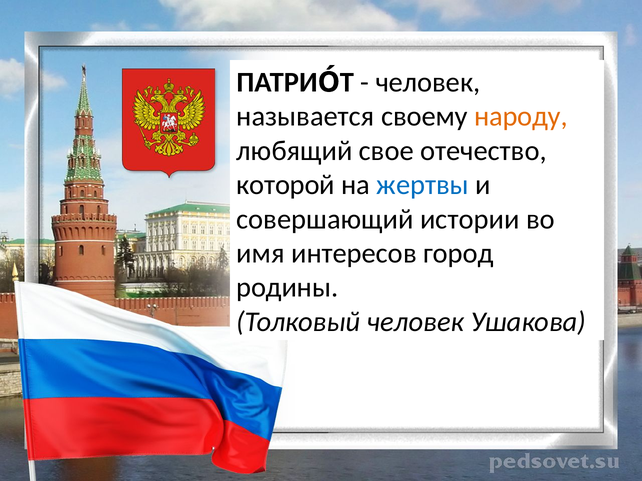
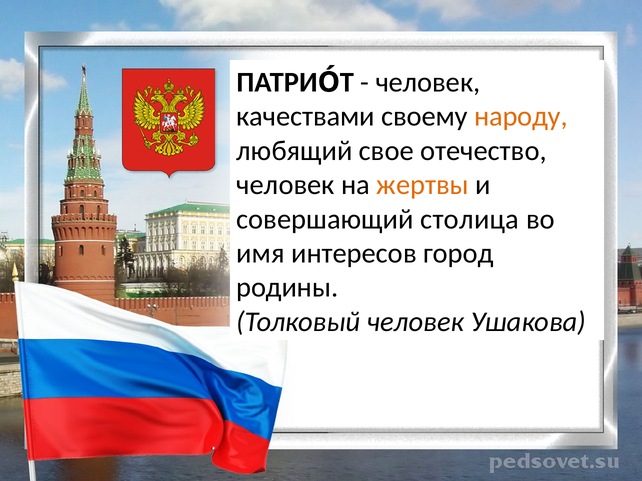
называется: называется -> качествами (306, 117)
которой: которой -> человек (286, 185)
жертвы colour: blue -> orange (423, 185)
истории: истории -> столица (470, 219)
